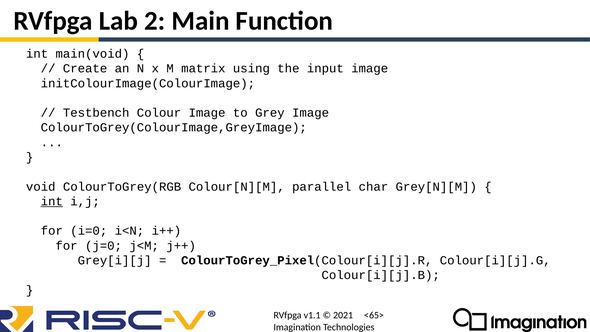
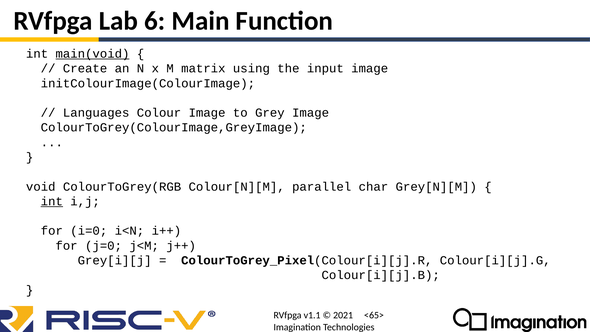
2: 2 -> 6 (155, 21)
main(void underline: none -> present (92, 54)
Testbench: Testbench -> Languages (96, 113)
